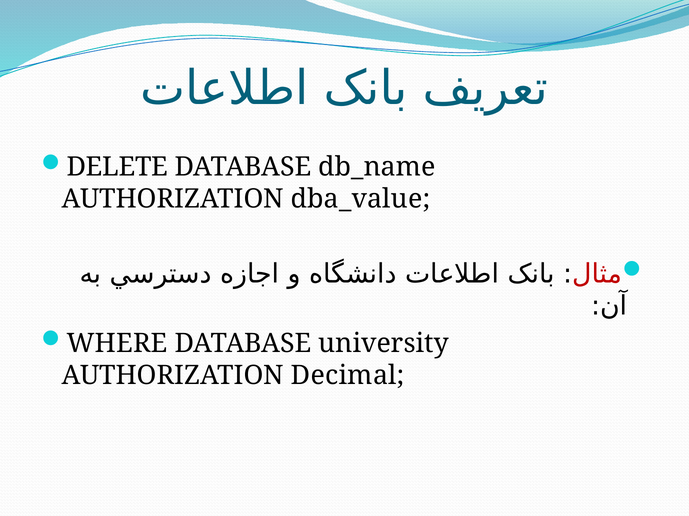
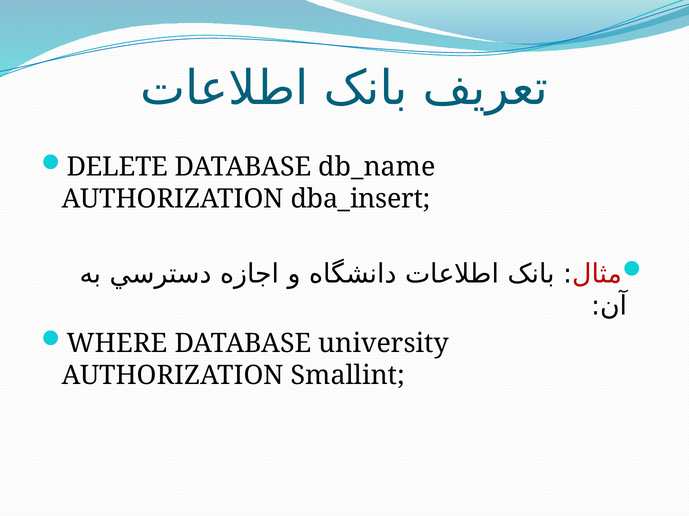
dba_value: dba_value -> dba_insert (361, 199)
Decimal: Decimal -> Smallint (348, 376)
